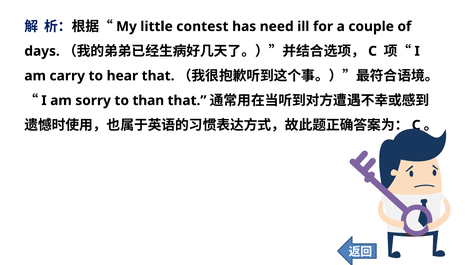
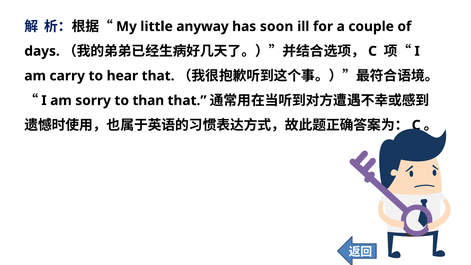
contest: contest -> anyway (202, 26)
need: need -> soon (277, 26)
